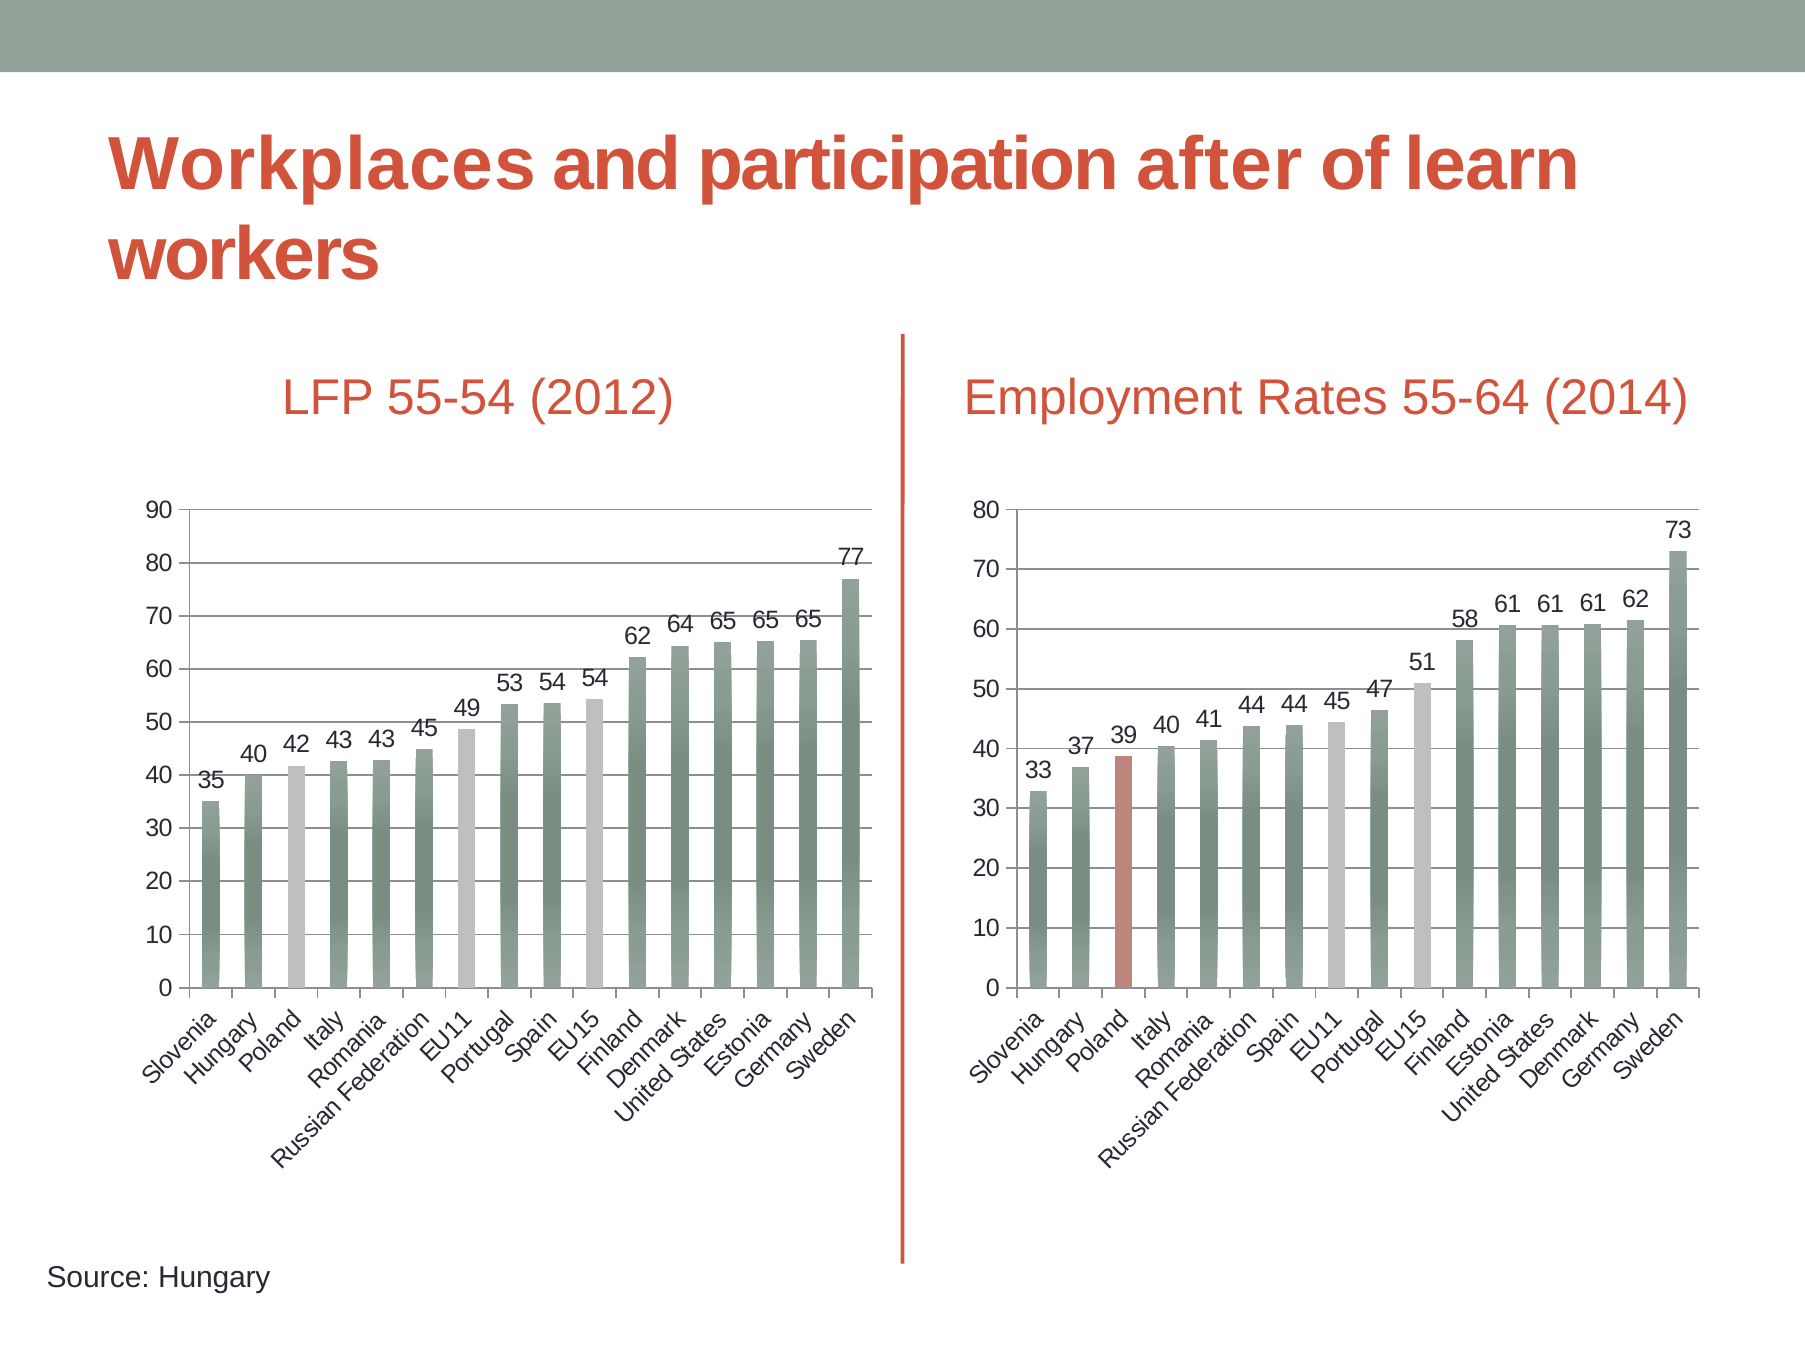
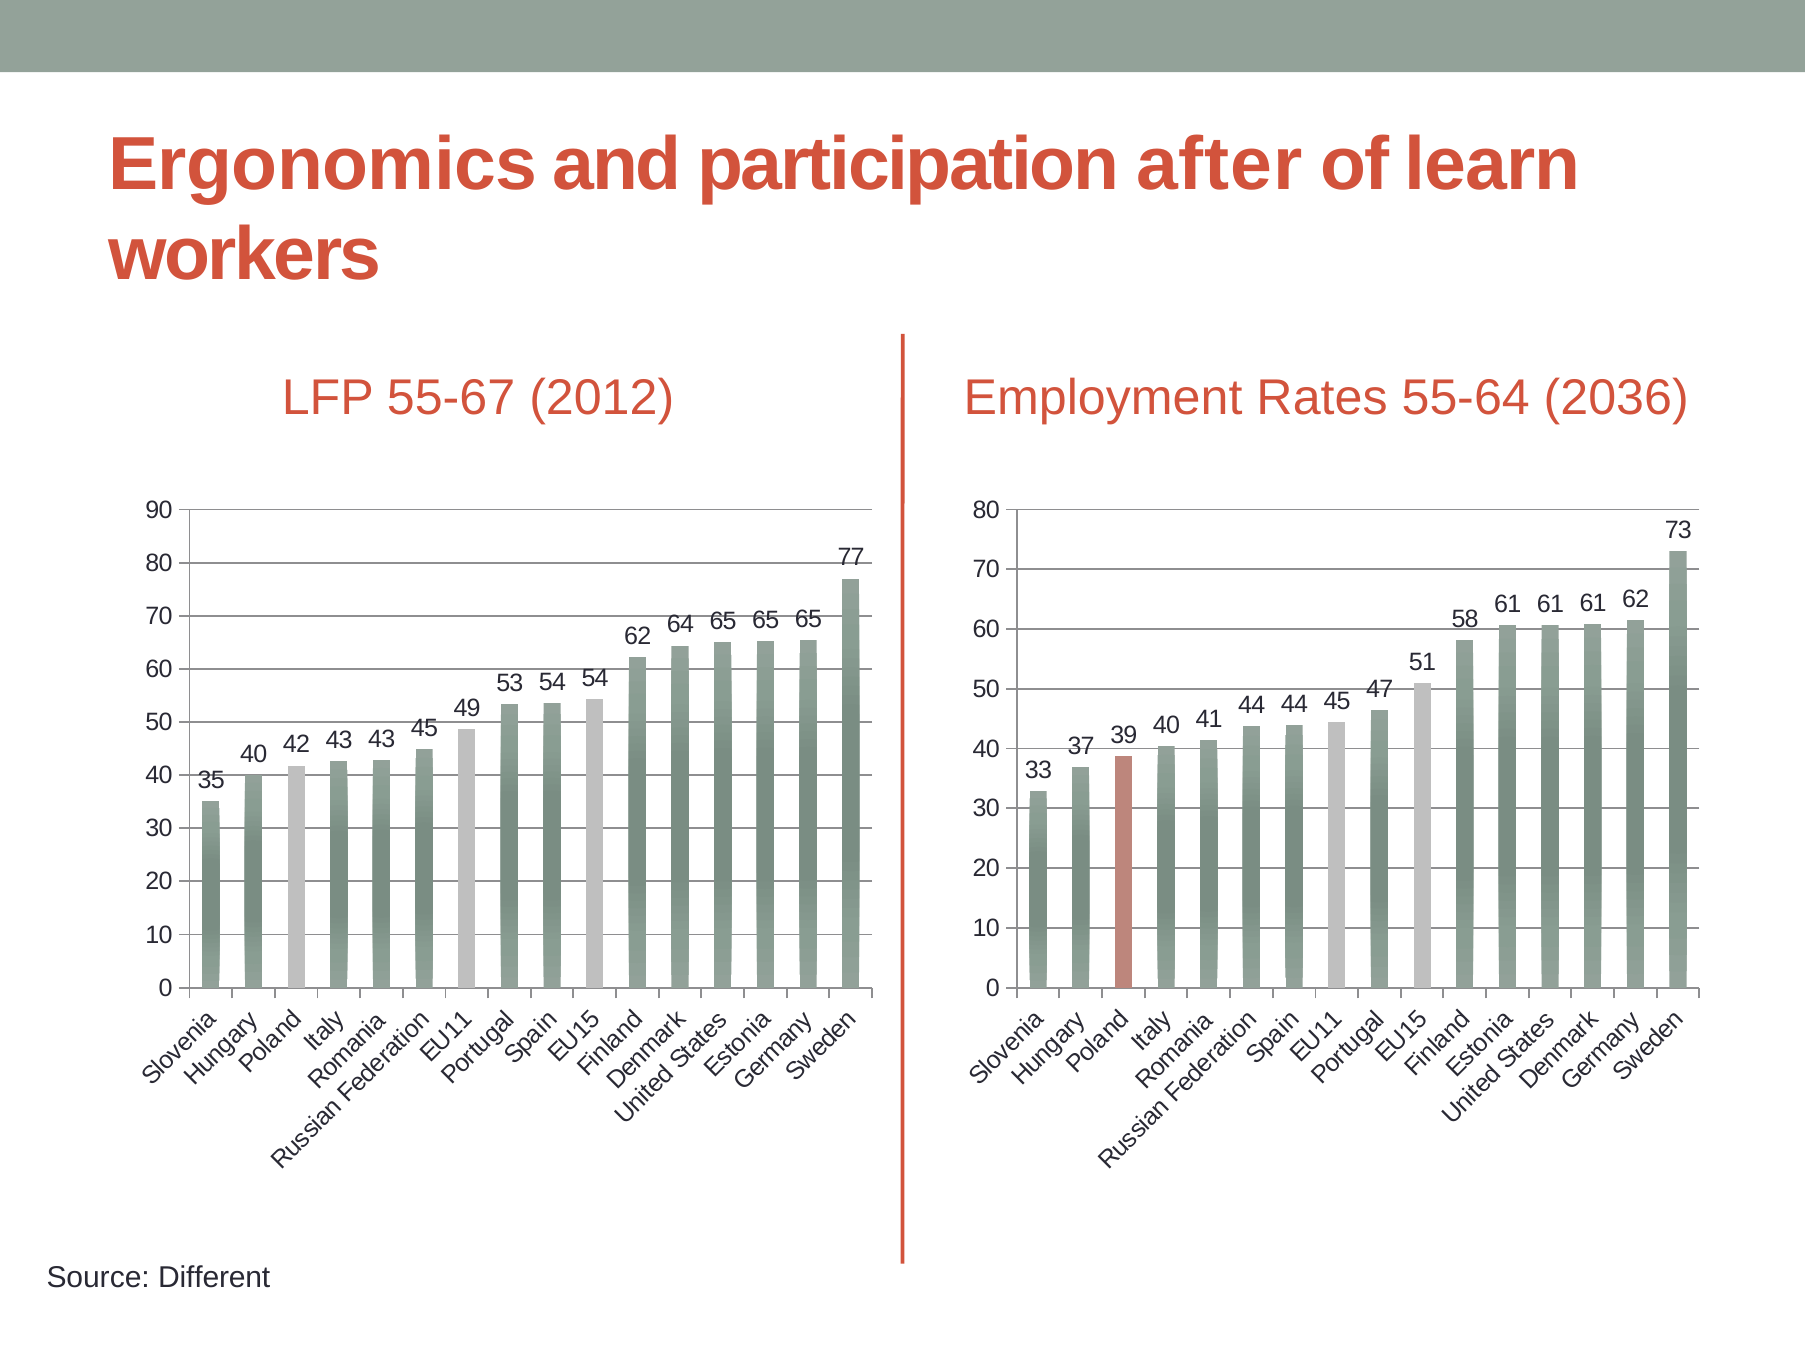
Workplaces: Workplaces -> Ergonomics (323, 165)
55-54: 55-54 -> 55-67 (451, 398)
2014: 2014 -> 2036 (1616, 398)
Hungary: Hungary -> Different (214, 1277)
